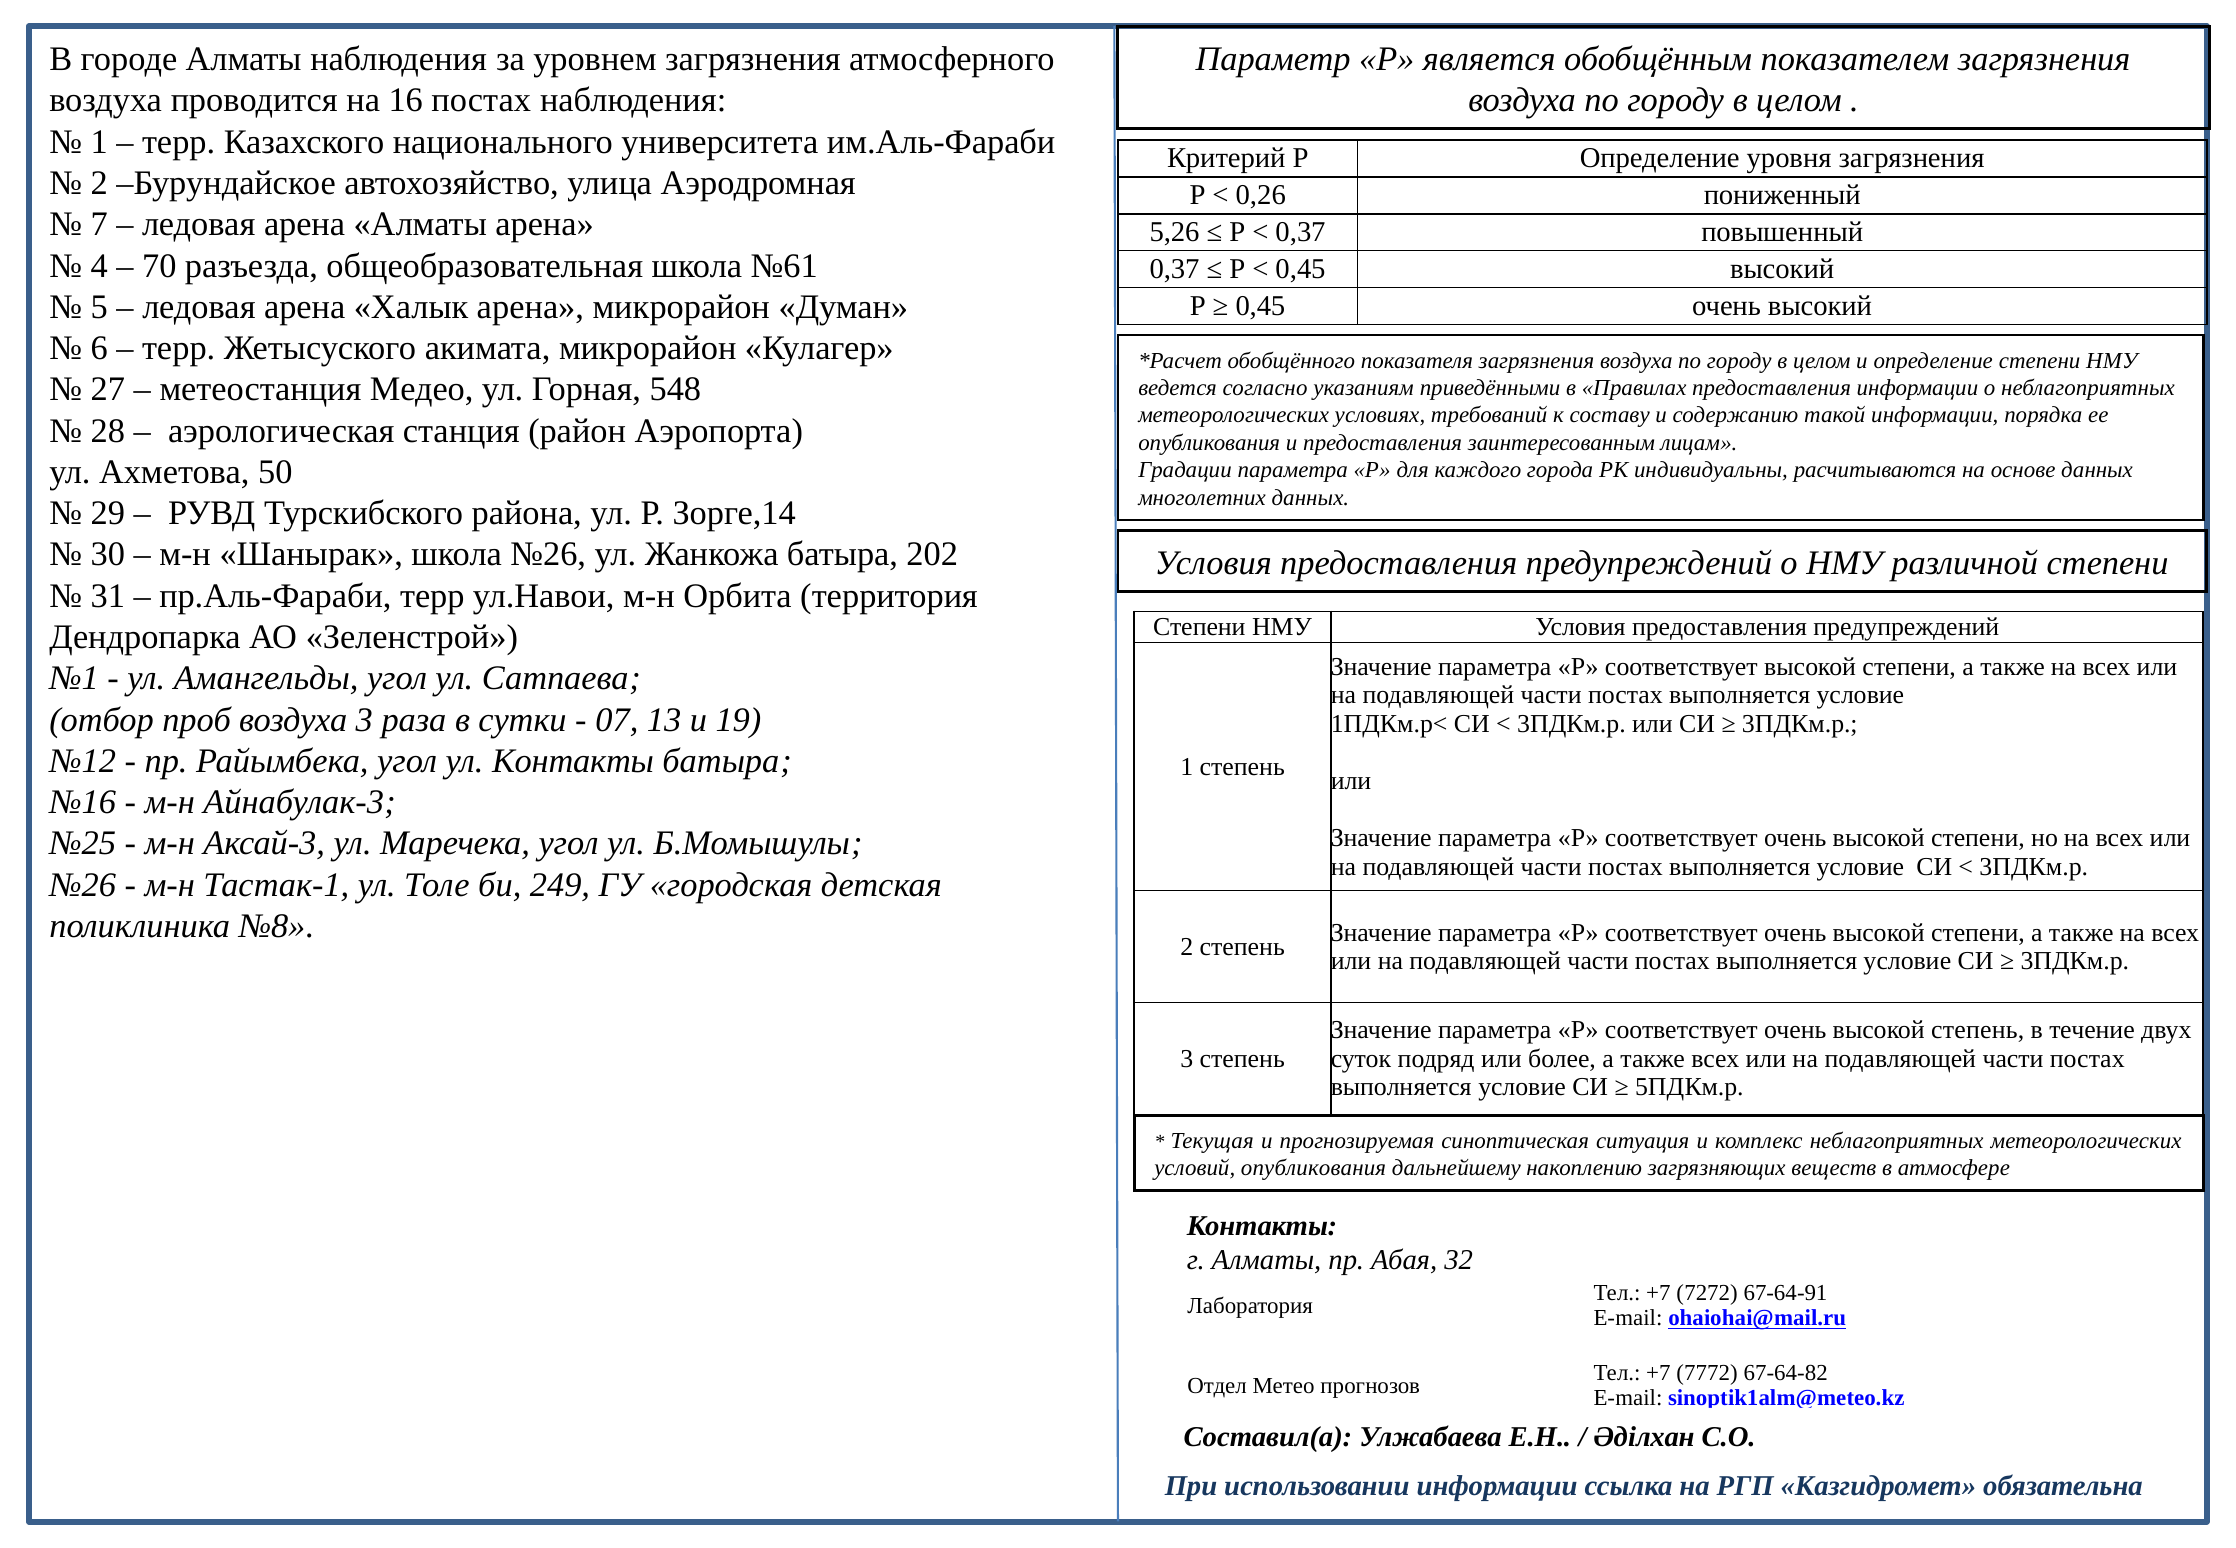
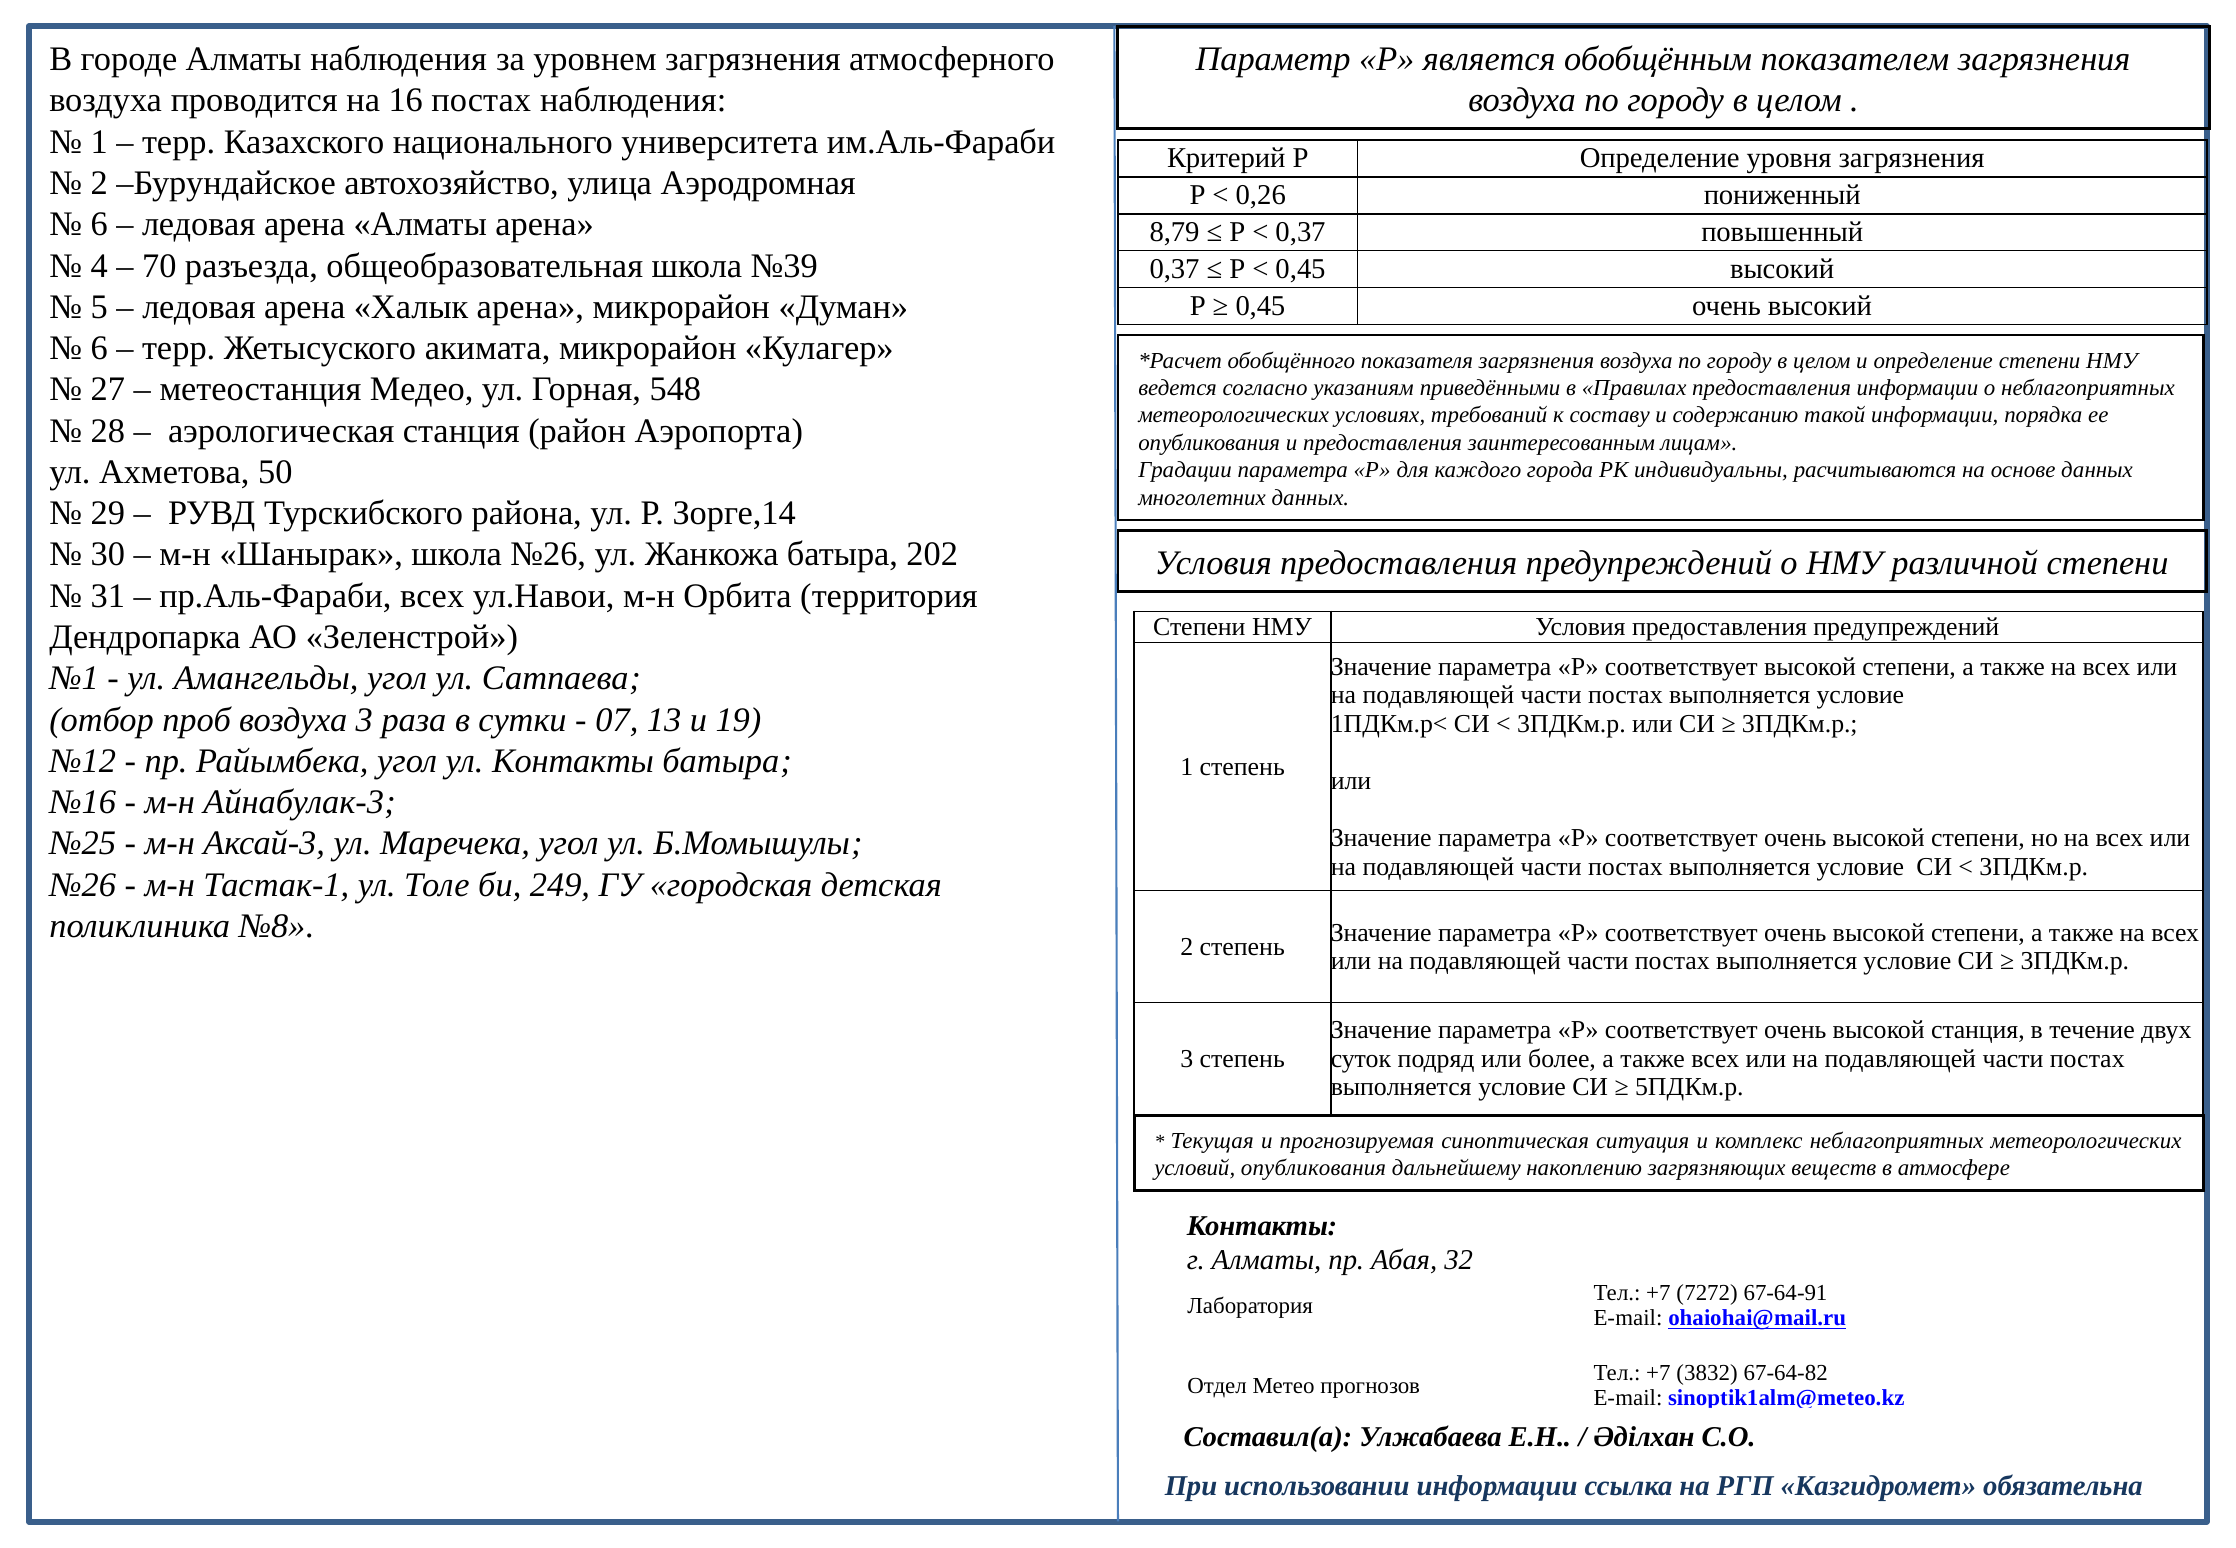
7: 7 -> 6 (99, 224)
5,26: 5,26 -> 8,79 (1175, 232)
№61: №61 -> №39 (784, 266)
пр.Аль-Фараби терр: терр -> всех (432, 596)
высокой степень: степень -> станция (1978, 1030)
7772: 7772 -> 3832 (1707, 1373)
